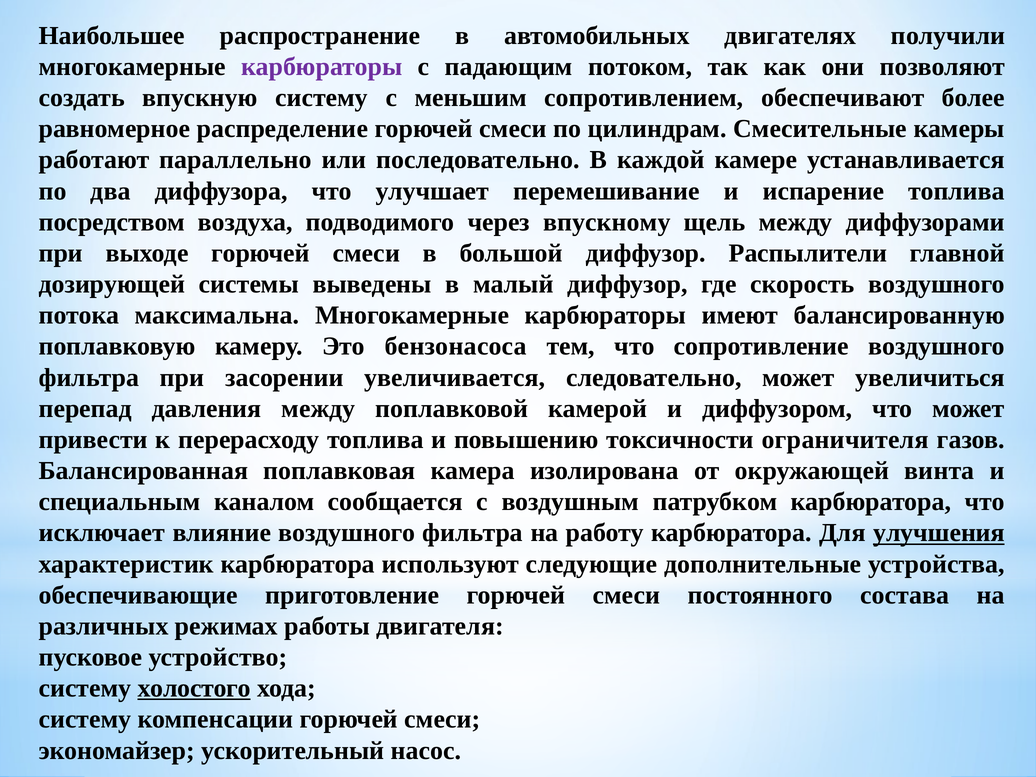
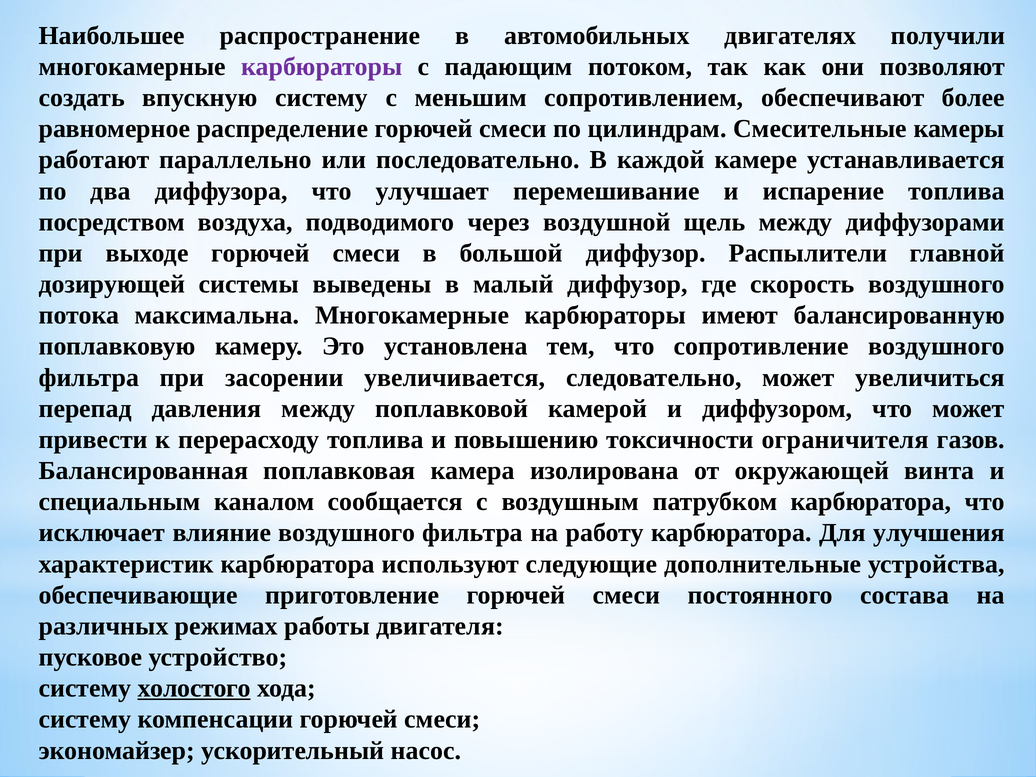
впускному: впускному -> воздушной (607, 222)
бензонасоса: бензонасоса -> установлена (456, 346)
улучшения underline: present -> none (939, 533)
